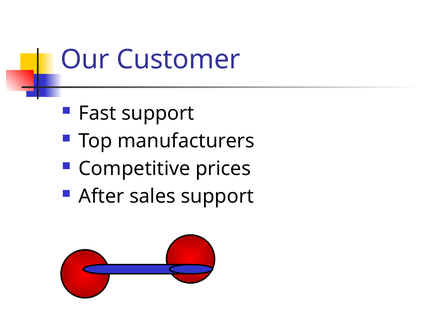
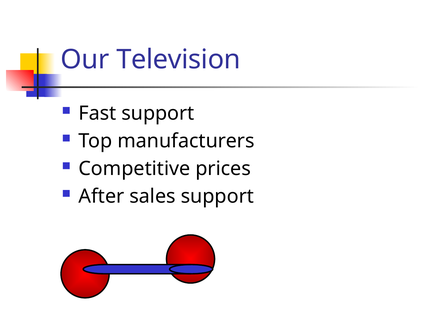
Customer: Customer -> Television (178, 60)
